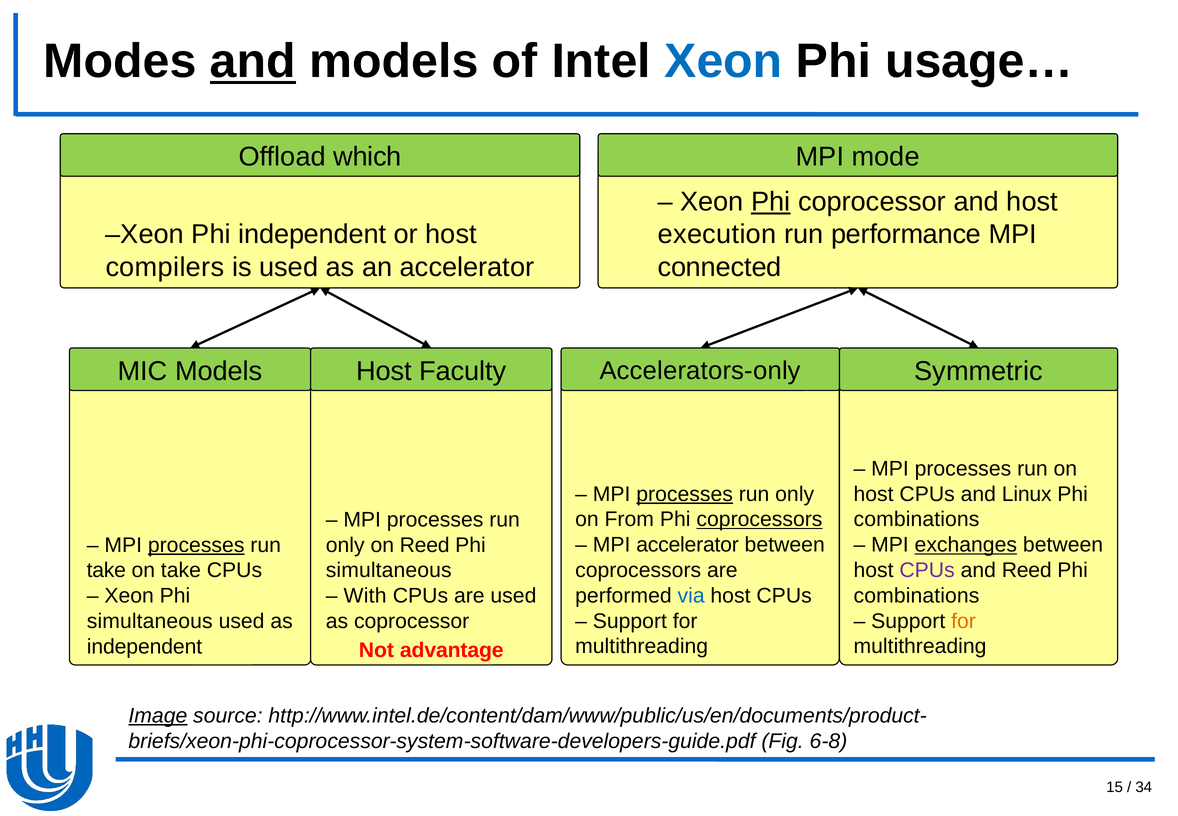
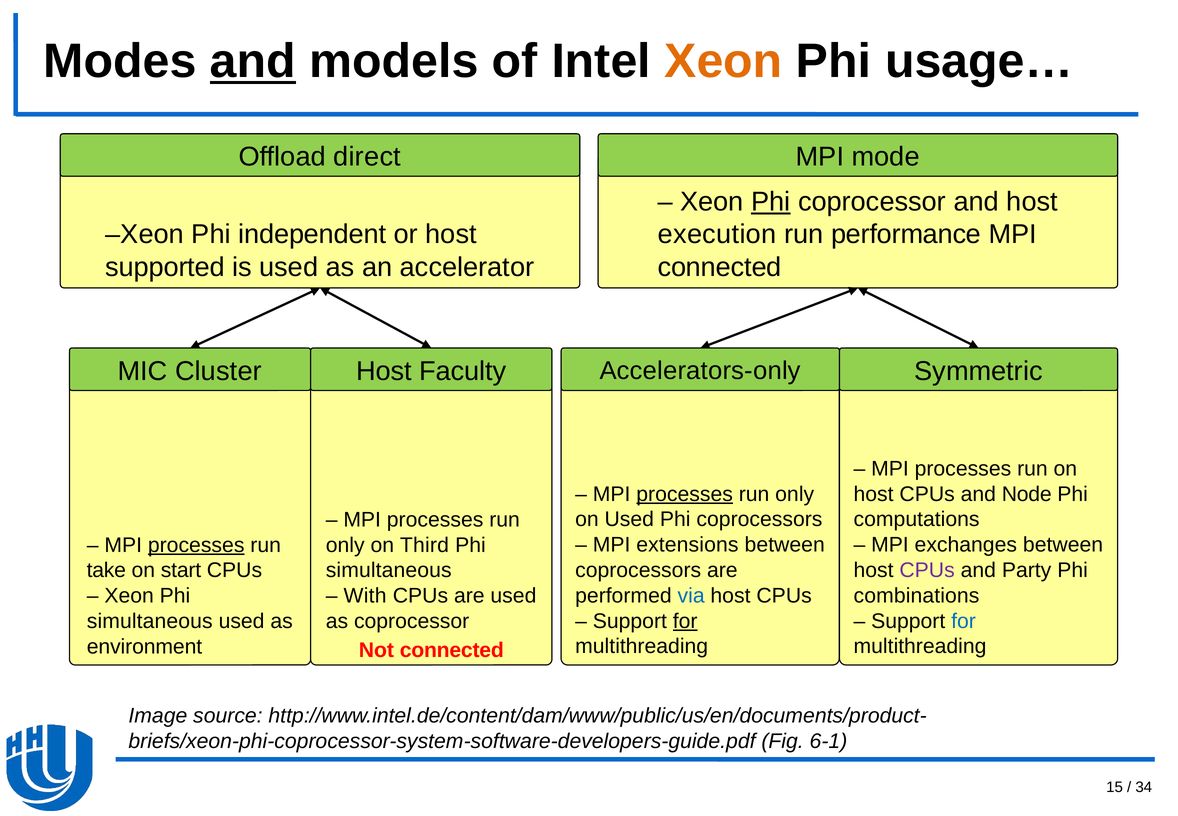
Xeon colour: blue -> orange (723, 62)
which: which -> direct (367, 157)
compilers: compilers -> supported (165, 267)
MIC Models: Models -> Cluster (219, 371)
Linux: Linux -> Node (1027, 494)
on From: From -> Used (629, 519)
coprocessors underline: present -> none (759, 519)
combinations: combinations -> computations (917, 519)
MPI accelerator: accelerator -> extensions (687, 545)
exchanges underline: present -> none (966, 545)
on Reed: Reed -> Third (424, 545)
and Reed: Reed -> Party (1027, 570)
on take: take -> start (181, 570)
for underline: none -> present (685, 621)
for colour: orange -> blue (963, 621)
independent: independent -> environment (144, 647)
Not advantage: advantage -> connected (452, 650)
Image underline: present -> none (158, 716)
6-8: 6-8 -> 6-1 (828, 741)
